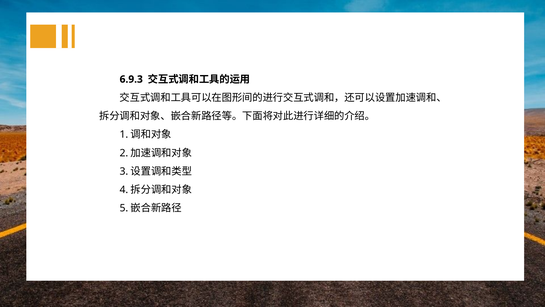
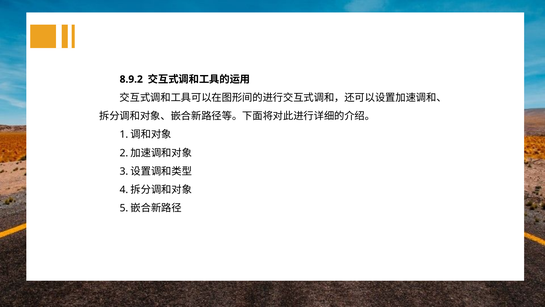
6.9.3: 6.9.3 -> 8.9.2 (131, 79)
